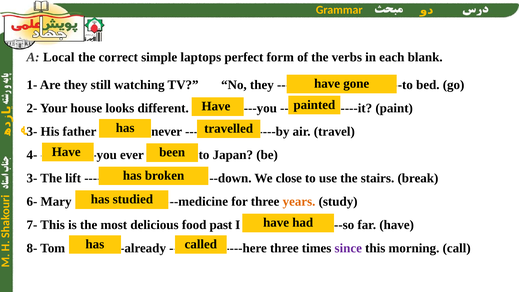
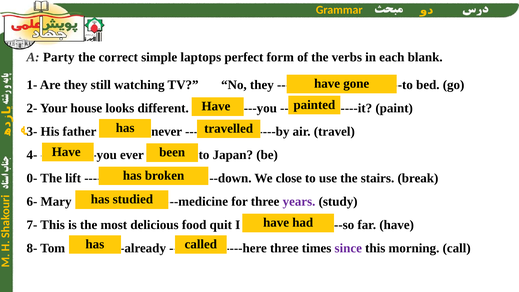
Local: Local -> Party (59, 57)
3-: 3- -> 0- (32, 178)
years colour: orange -> purple (299, 202)
past: past -> quit (221, 225)
